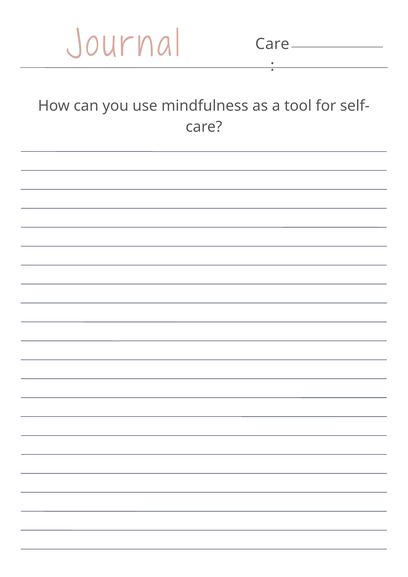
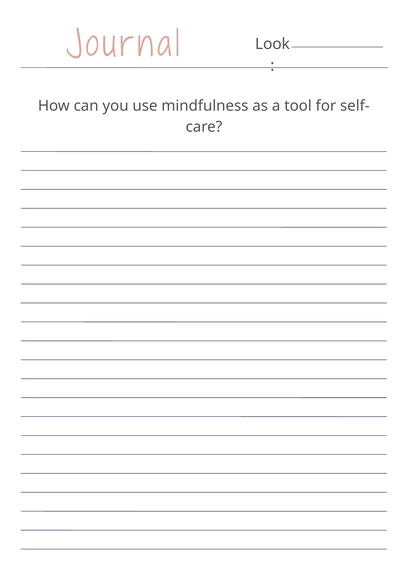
Care: Care -> Look (272, 44)
